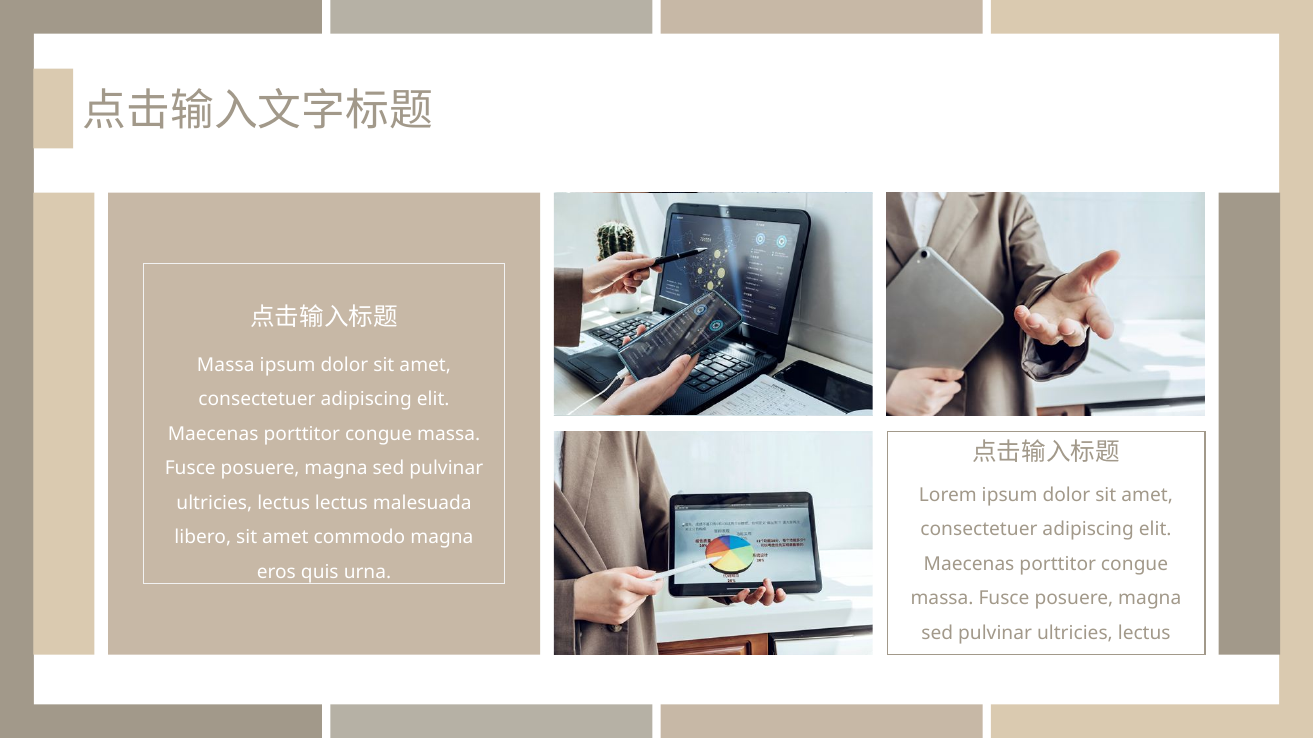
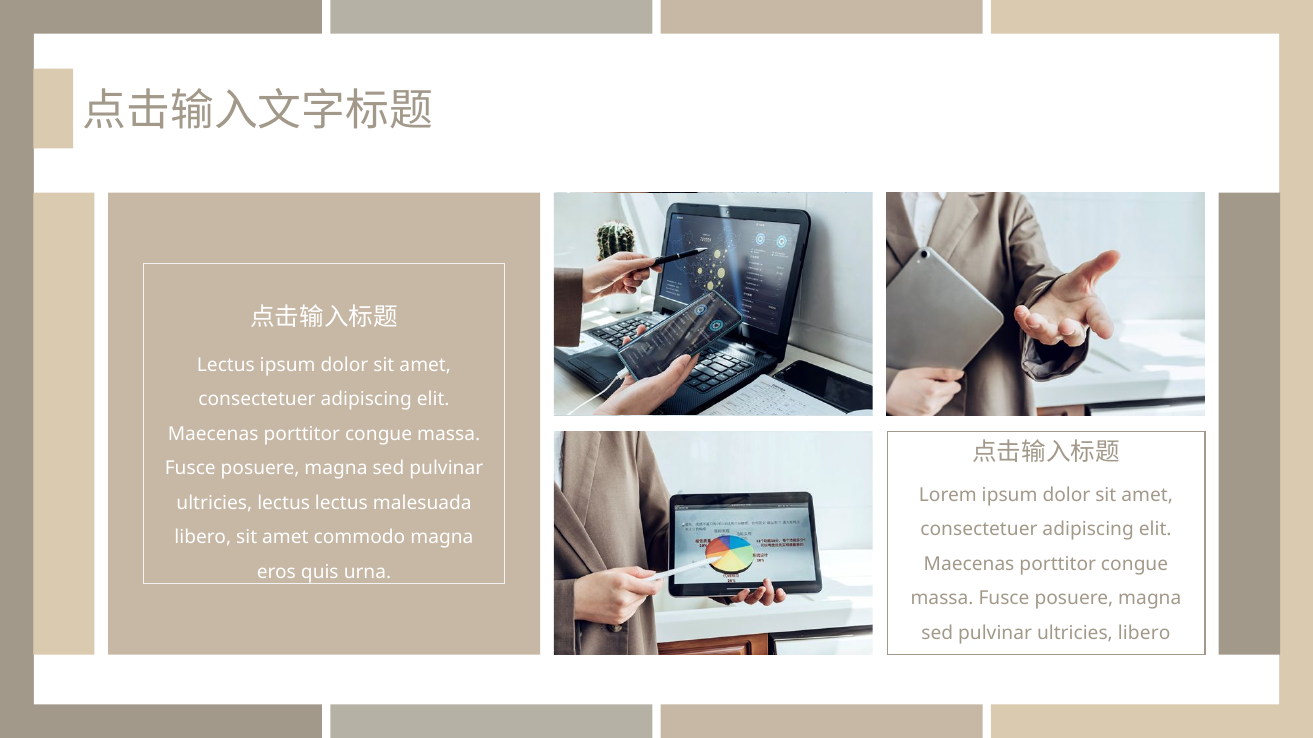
Massa: Massa -> Lectus (226, 365)
lectus: lectus -> libero (1144, 633)
